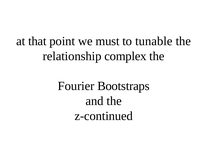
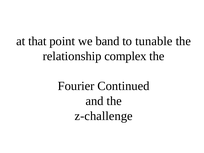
must: must -> band (108, 41)
Bootstraps: Bootstraps -> Continued (123, 86)
z-continued: z-continued -> z-challenge (104, 116)
